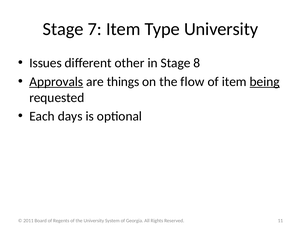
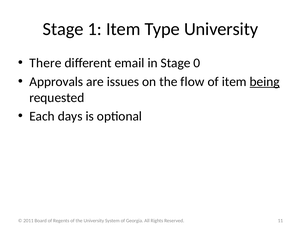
7: 7 -> 1 (95, 29)
Issues: Issues -> There (45, 63)
other: other -> email (130, 63)
8: 8 -> 0 (197, 63)
Approvals underline: present -> none (56, 82)
things: things -> issues (123, 82)
